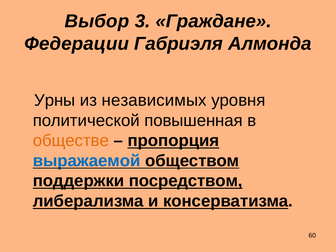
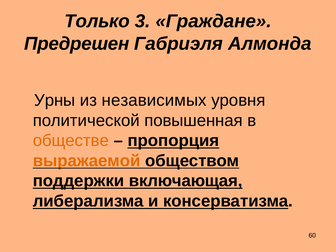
Выбор: Выбор -> Только (97, 21)
Федерации: Федерации -> Предрешен (77, 44)
выражаемой colour: blue -> orange (87, 161)
посредством: посредством -> включающая (186, 181)
